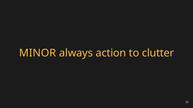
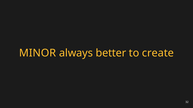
action: action -> better (111, 53)
clutter: clutter -> create (158, 53)
